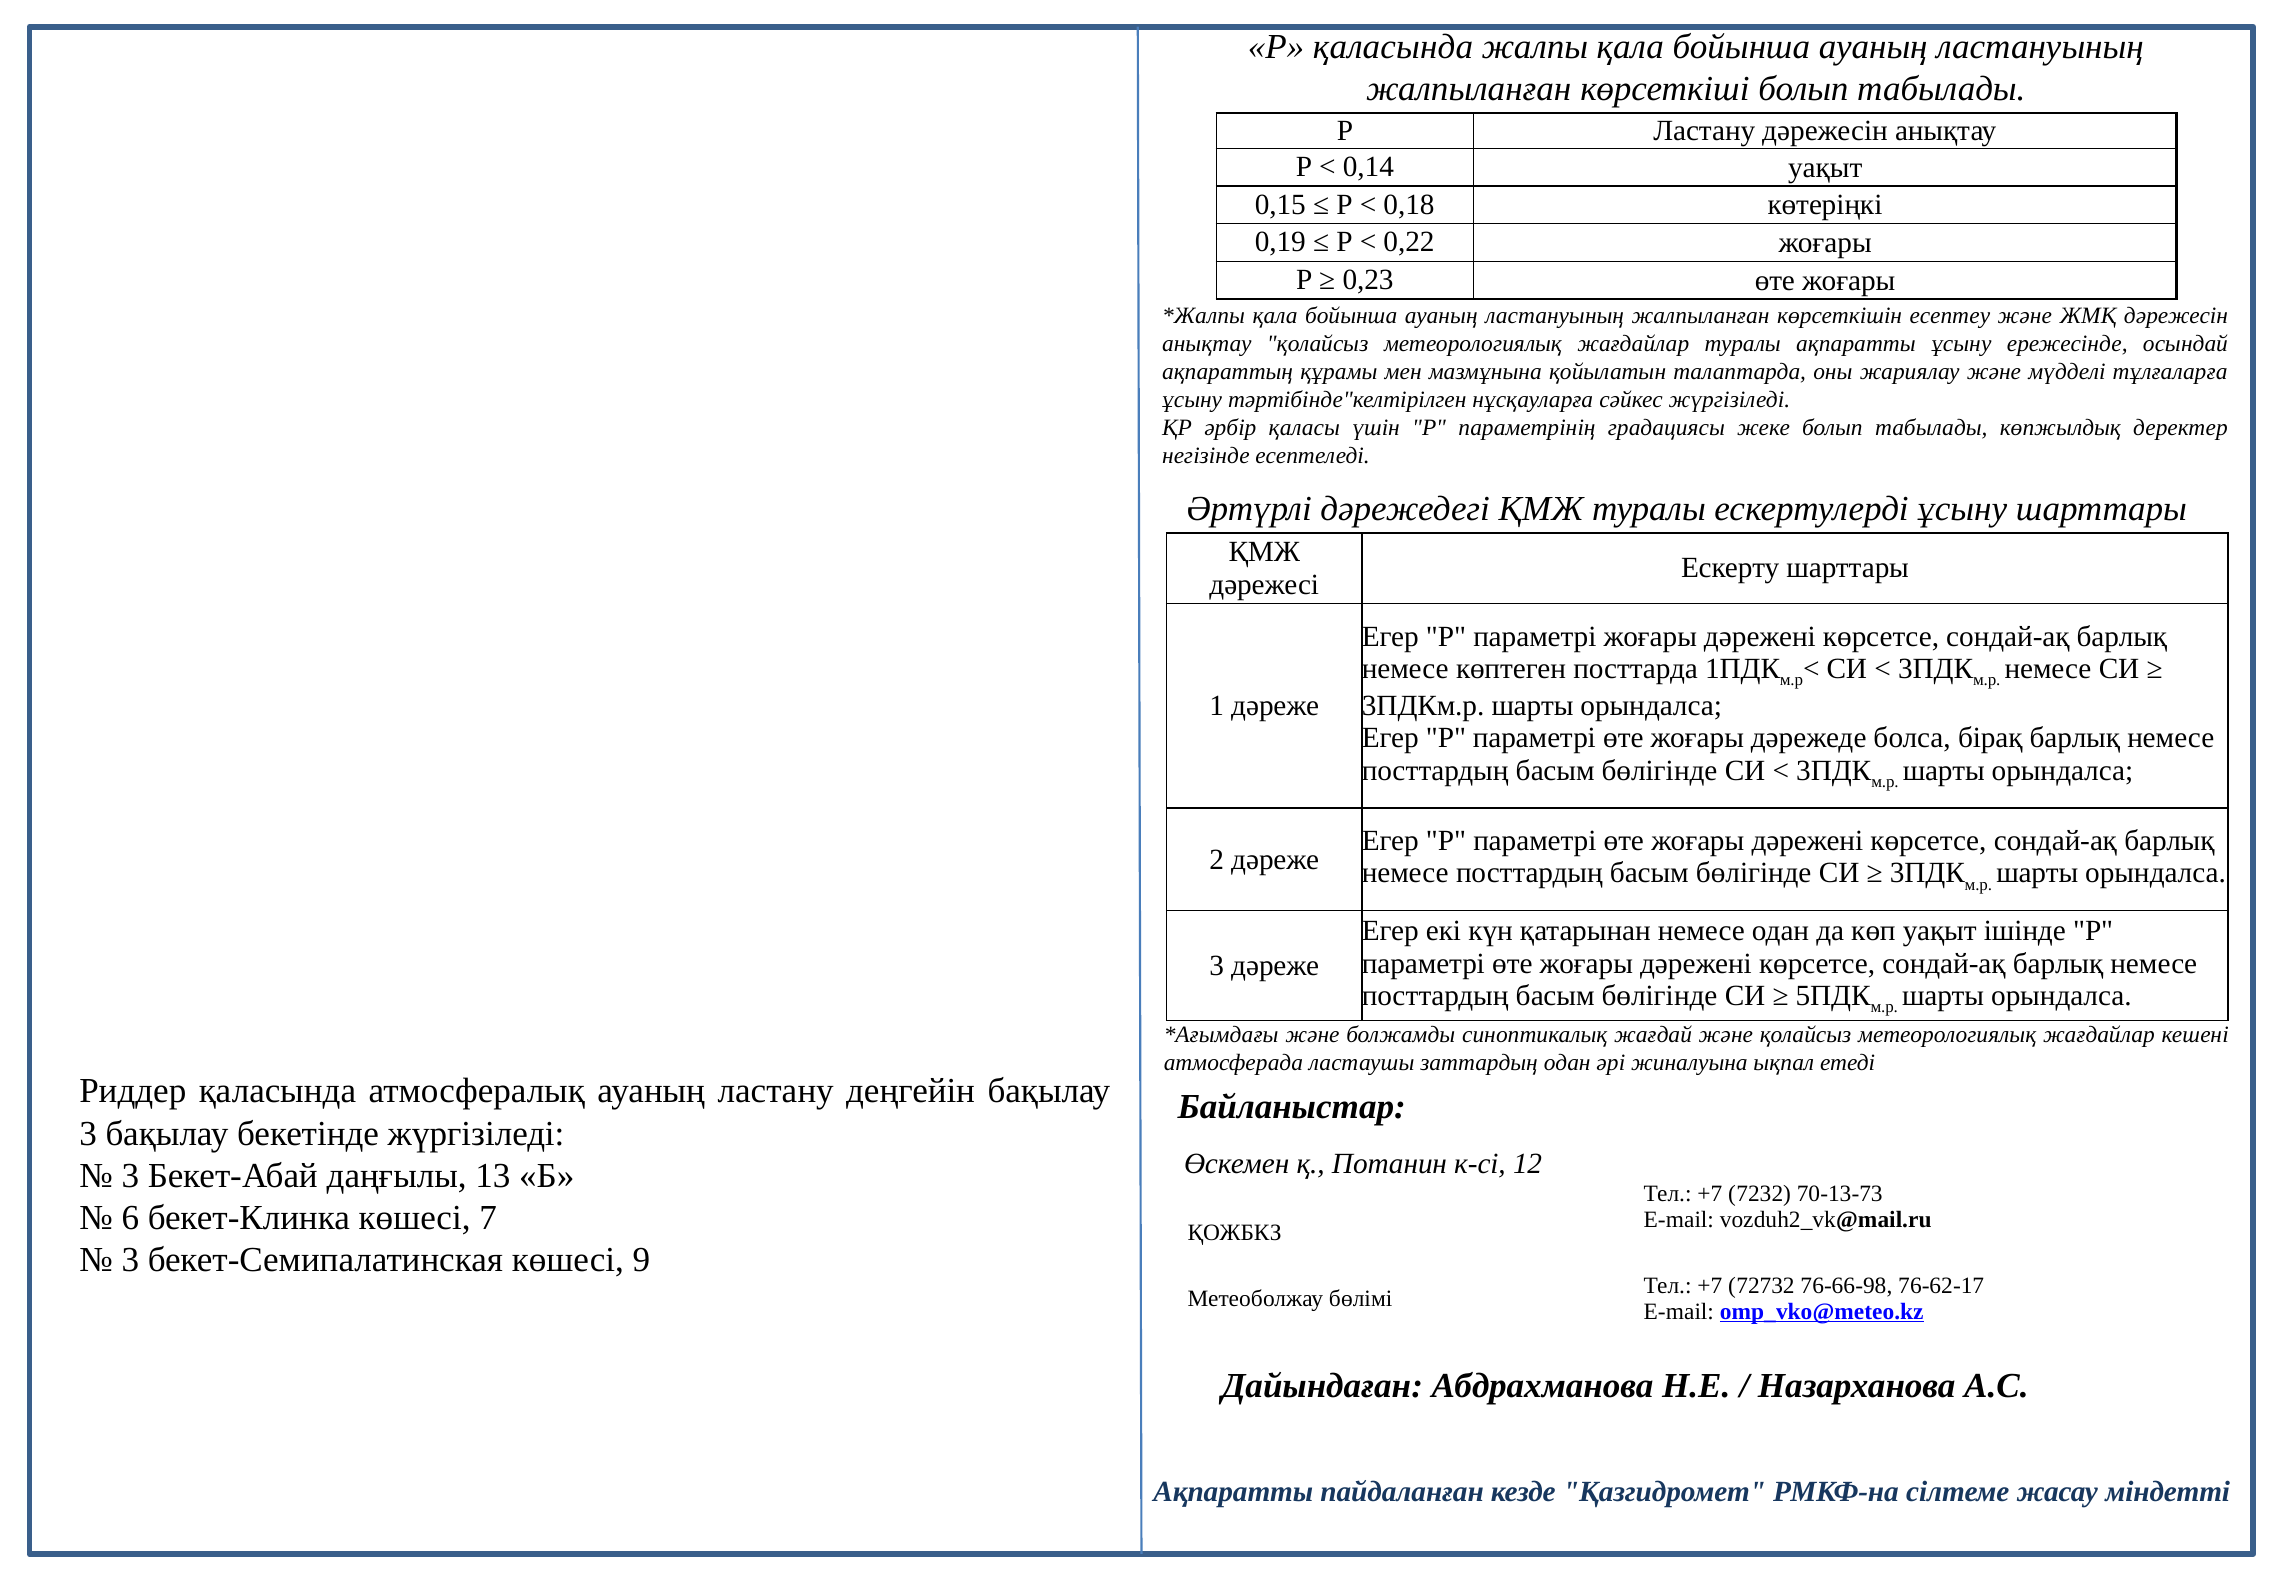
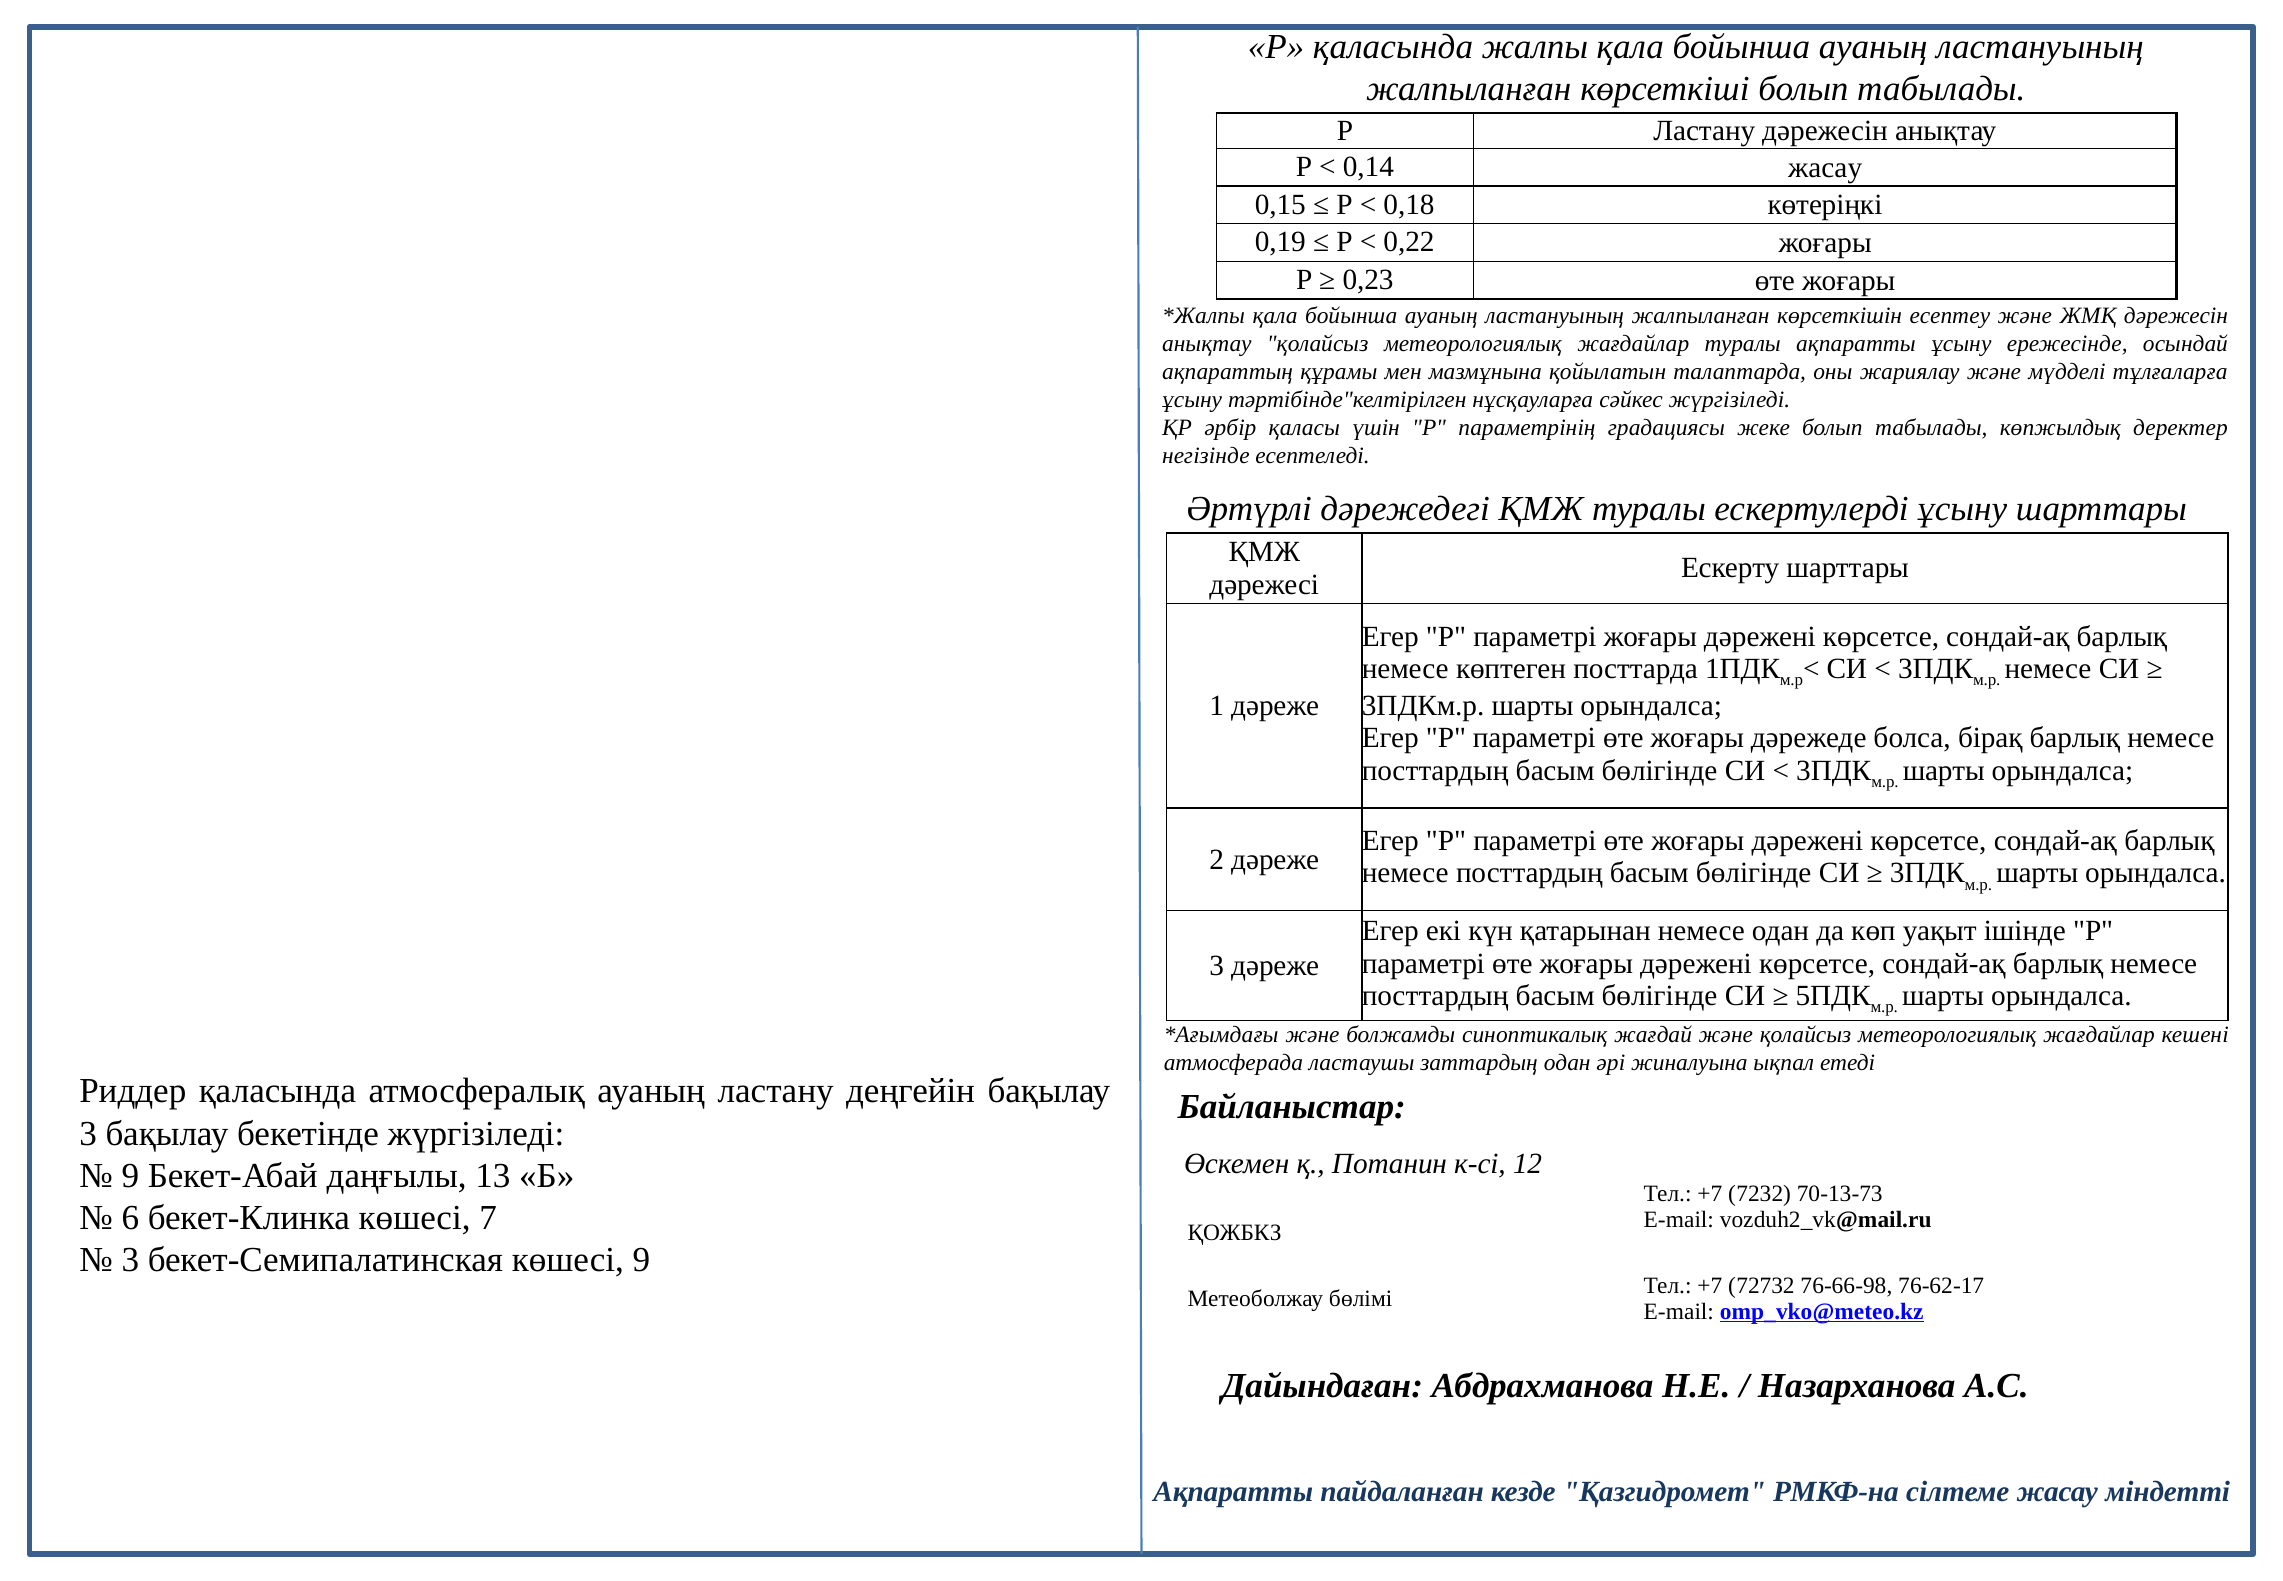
0,14 уақыт: уақыт -> жасау (1825, 167)
3: 3 -> 9 (130, 1175)
